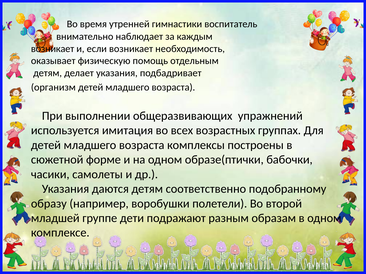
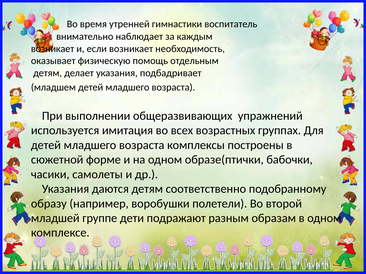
организм: организм -> младшем (53, 87)
